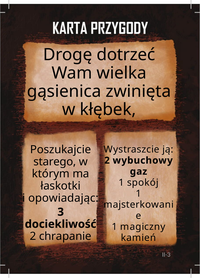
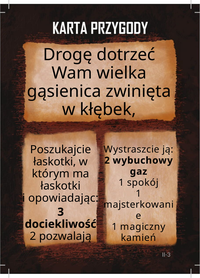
starego: starego -> łaskotki (55, 162)
chrapanie: chrapanie -> pozwalają (65, 237)
